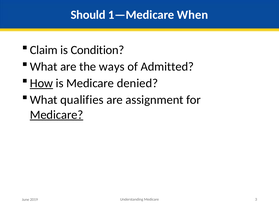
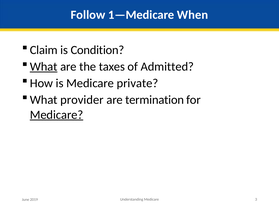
Should: Should -> Follow (88, 15)
What underline: none -> present (44, 67)
ways: ways -> taxes (112, 67)
How underline: present -> none (41, 83)
denied: denied -> private (137, 83)
qualifies: qualifies -> provider (82, 100)
assignment: assignment -> termination (155, 100)
